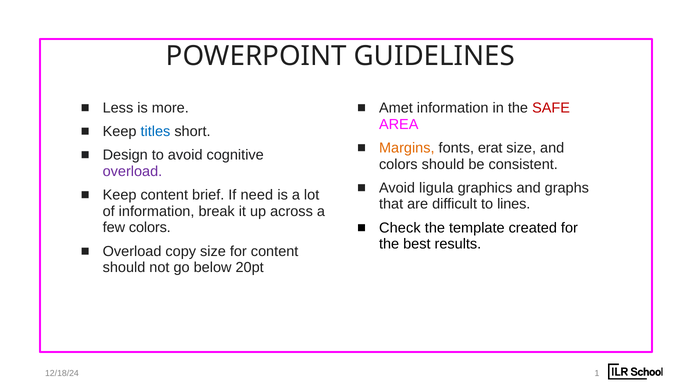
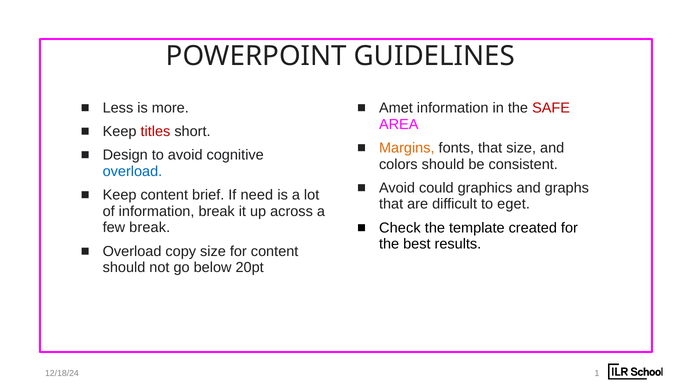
titles colour: blue -> red (155, 131)
fonts erat: erat -> that (490, 148)
overload colour: purple -> blue (132, 171)
ligula: ligula -> could (436, 188)
lines: lines -> eget (514, 204)
few colors: colors -> break (150, 228)
